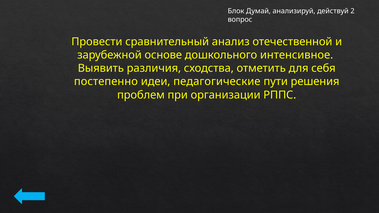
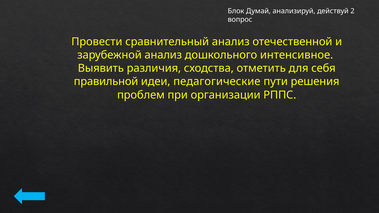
зарубежной основе: основе -> анализ (163, 55)
постепенно: постепенно -> правильной (106, 82)
